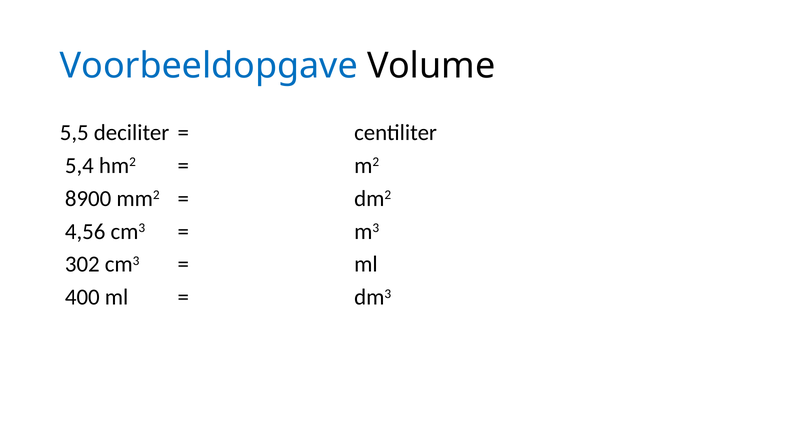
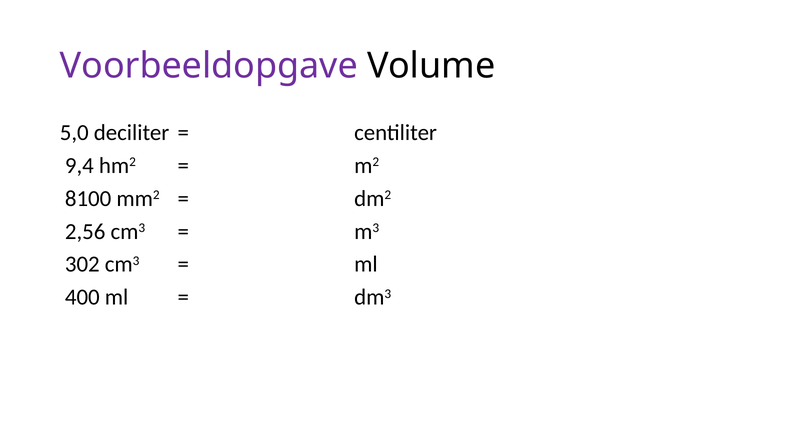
Voorbeeldopgave colour: blue -> purple (209, 66)
5,5: 5,5 -> 5,0 (74, 133)
5,4: 5,4 -> 9,4 (79, 166)
8900: 8900 -> 8100 (88, 198)
4,56: 4,56 -> 2,56 (85, 231)
